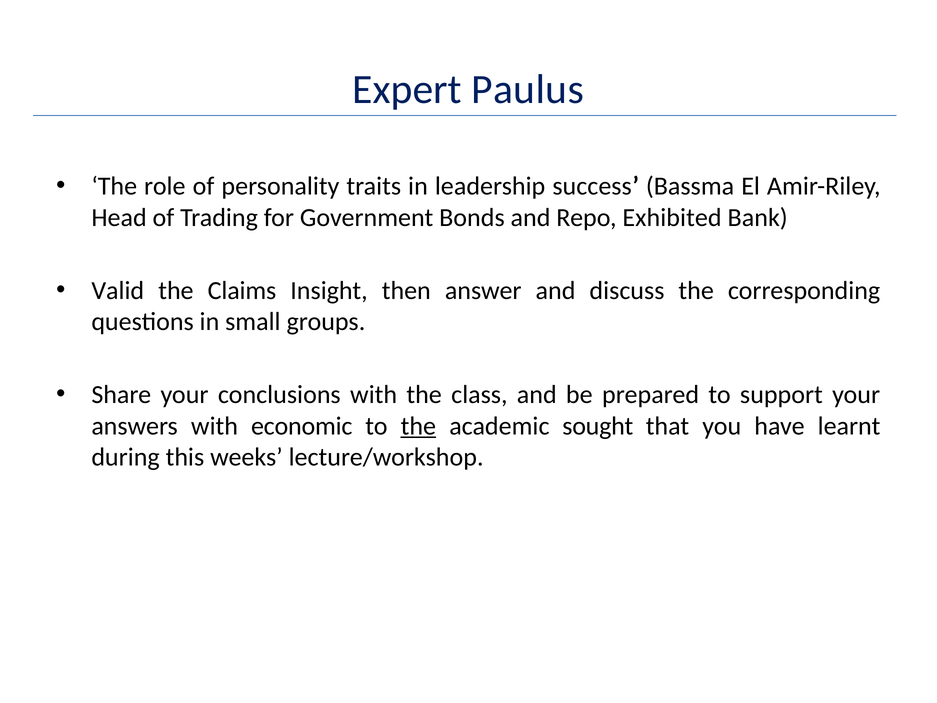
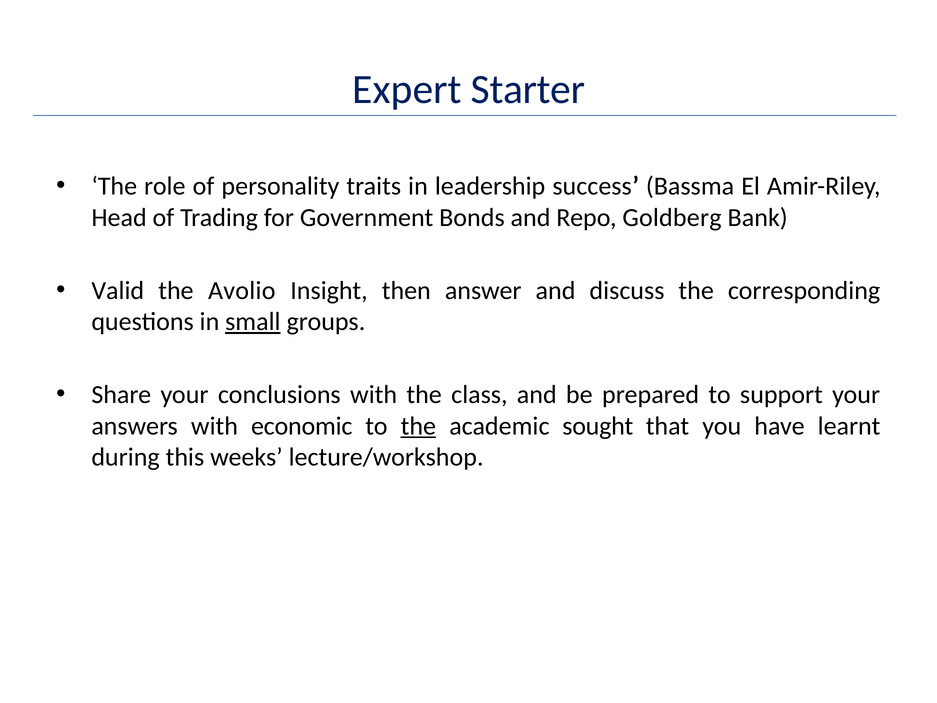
Paulus: Paulus -> Starter (528, 90)
Exhibited: Exhibited -> Goldberg (672, 217)
Claims: Claims -> Avolio (242, 290)
small underline: none -> present (253, 322)
